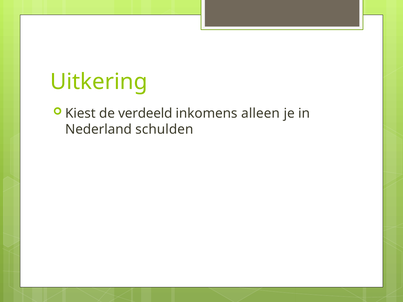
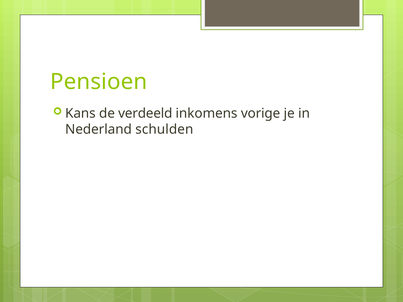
Uitkering: Uitkering -> Pensioen (99, 82)
Kiest: Kiest -> Kans (80, 113)
alleen: alleen -> vorige (261, 113)
